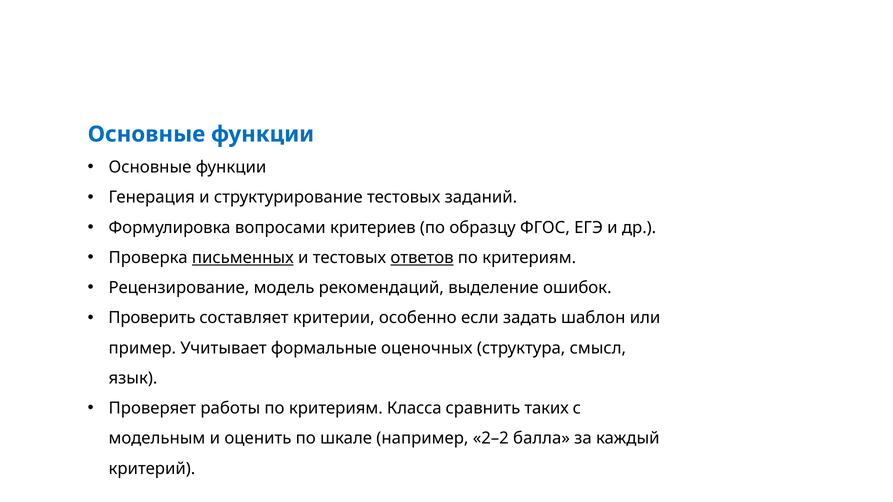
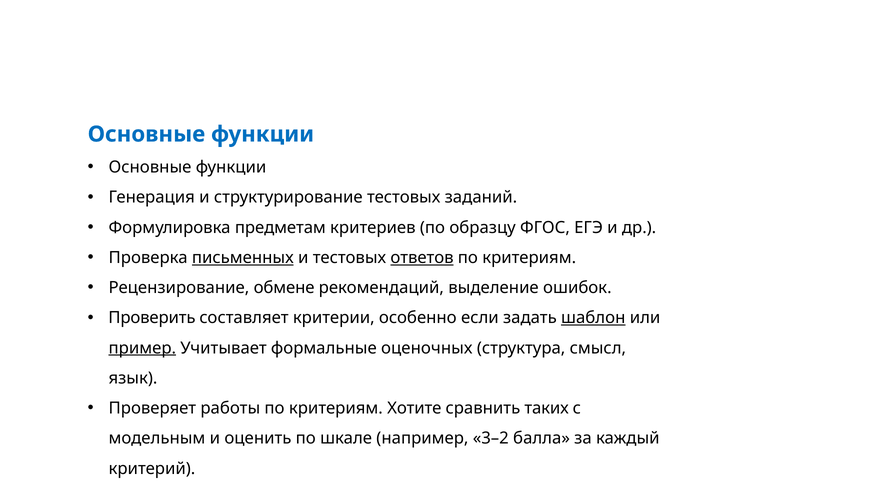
вопросами: вопросами -> предметам (280, 228)
модель: модель -> обмене (284, 288)
шаблон underline: none -> present (593, 318)
пример underline: none -> present (142, 348)
Класса: Класса -> Хотите (414, 409)
2–2: 2–2 -> 3–2 (491, 439)
